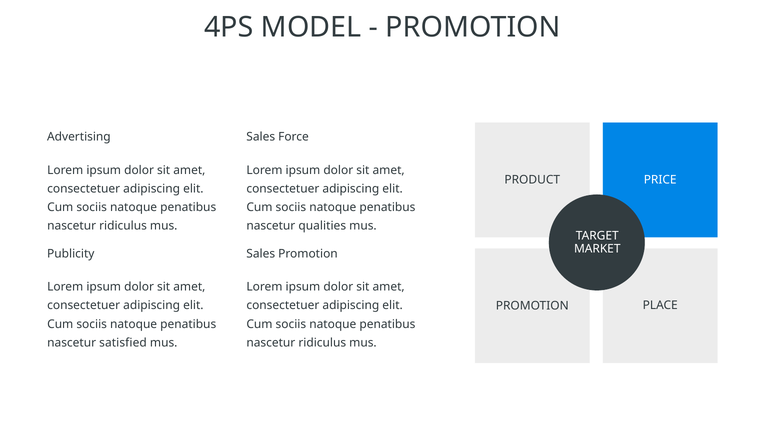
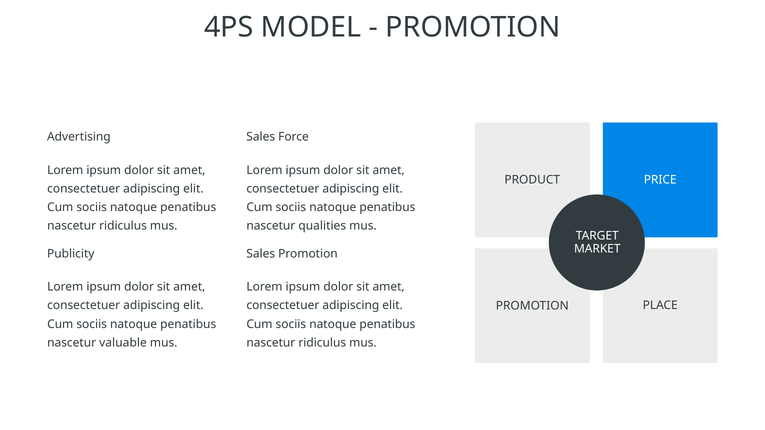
satisfied: satisfied -> valuable (123, 343)
